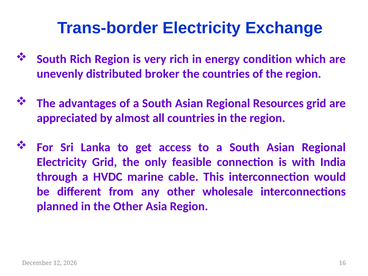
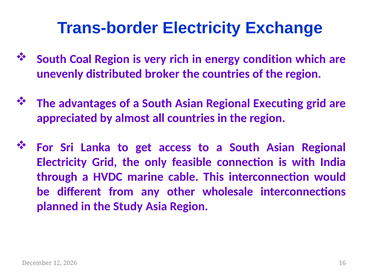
South Rich: Rich -> Coal (81, 59)
Resources: Resources -> Executing (278, 103)
the Other: Other -> Study (128, 206)
